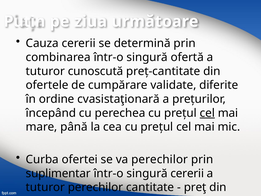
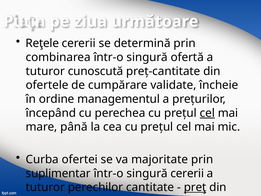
Cauza: Cauza -> Reţele (42, 43)
diferite: diferite -> încheie (219, 85)
cvasistaţionară: cvasistaţionară -> managementul (119, 99)
va perechilor: perechilor -> majoritate (160, 159)
preţ underline: none -> present (195, 187)
